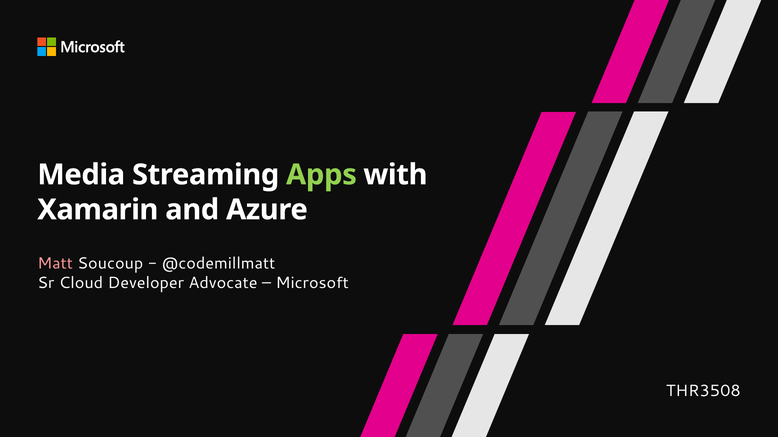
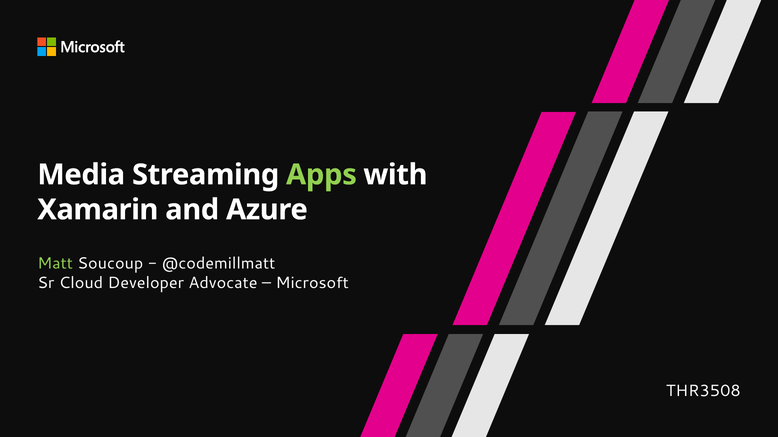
Matt colour: pink -> light green (55, 264)
